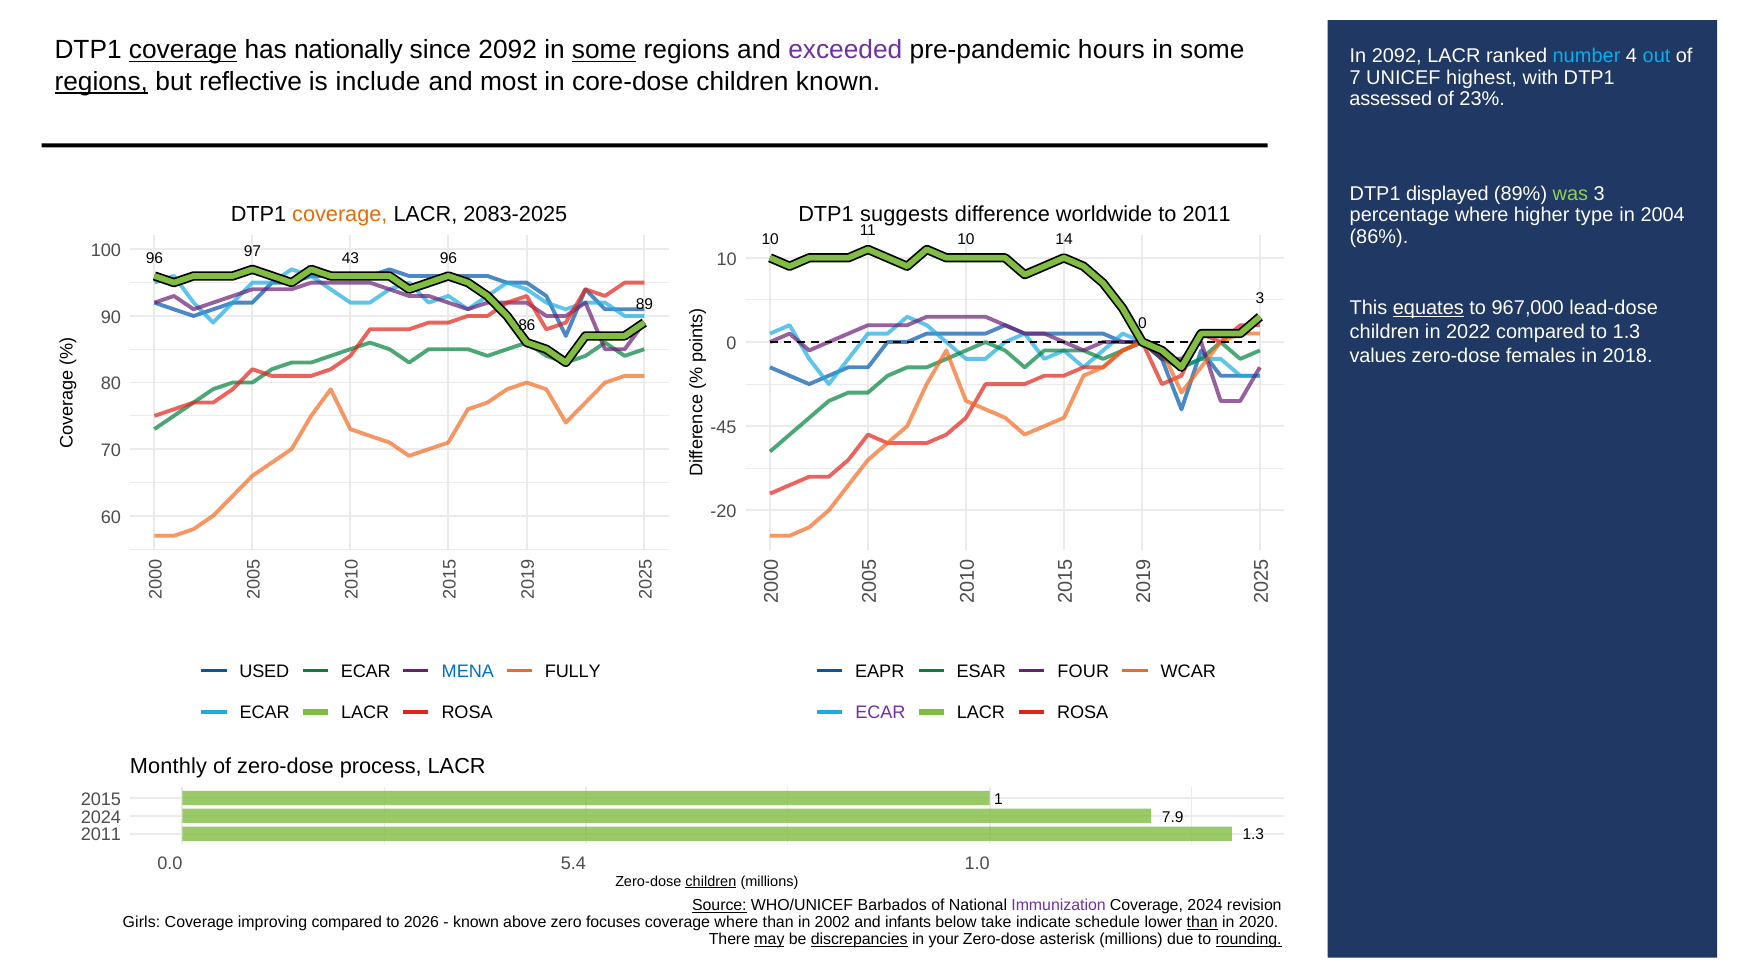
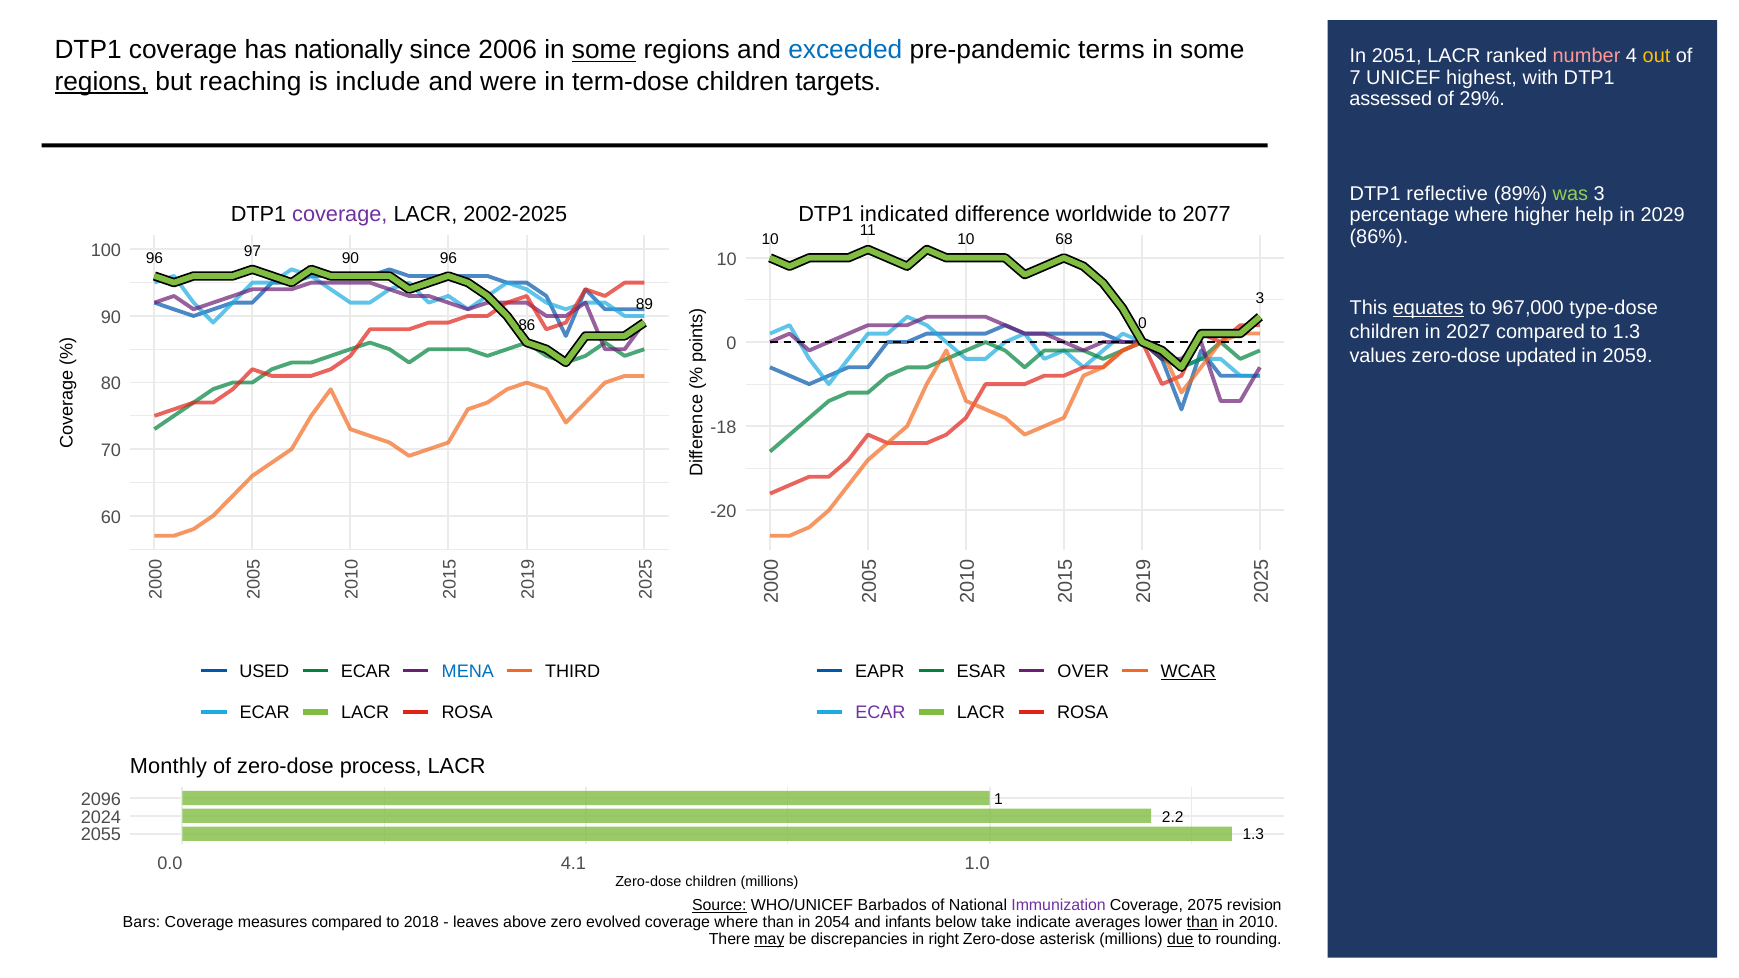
coverage underline: present -> none (183, 50)
since 2092: 2092 -> 2006 (508, 50)
exceeded colour: purple -> blue (845, 50)
hours: hours -> terms (1111, 50)
In 2092: 2092 -> 2051 (1397, 56)
number colour: light blue -> pink (1587, 56)
out colour: light blue -> yellow (1657, 56)
reflective: reflective -> reaching (250, 82)
most: most -> were (509, 82)
core-dose: core-dose -> term-dose (631, 82)
children known: known -> targets (838, 82)
23%: 23% -> 29% (1482, 99)
displayed: displayed -> reflective (1447, 194)
coverage colour: orange -> purple (340, 214)
2083-2025: 2083-2025 -> 2002-2025 (515, 214)
suggests: suggests -> indicated (904, 214)
to 2011: 2011 -> 2077 (1207, 214)
type: type -> help (1594, 215)
2004: 2004 -> 2029 (1663, 215)
14: 14 -> 68 (1064, 239)
97 43: 43 -> 90 (351, 258)
lead-dose: lead-dose -> type-dose (1614, 308)
2022: 2022 -> 2027 (1468, 332)
females: females -> updated (1541, 356)
2018: 2018 -> 2059 (1628, 356)
-45: -45 -> -18 (723, 428)
FULLY: FULLY -> THIRD (573, 672)
FOUR: FOUR -> OVER (1083, 672)
WCAR underline: none -> present (1188, 672)
2015: 2015 -> 2096 (101, 799)
7.9: 7.9 -> 2.2 (1173, 817)
2011: 2011 -> 2055 (101, 835)
5.4: 5.4 -> 4.1 (573, 863)
children underline: present -> none (711, 881)
Coverage 2024: 2024 -> 2075 (1205, 905)
Girls: Girls -> Bars (142, 923)
improving: improving -> measures (273, 923)
2026: 2026 -> 2018 (422, 923)
known: known -> leaves (476, 923)
focuses: focuses -> evolved (613, 923)
2002: 2002 -> 2054 (832, 923)
schedule: schedule -> averages (1108, 923)
2020: 2020 -> 2010 (1259, 923)
discrepancies underline: present -> none (859, 940)
your: your -> right (944, 940)
due underline: none -> present (1180, 940)
rounding underline: present -> none (1249, 940)
